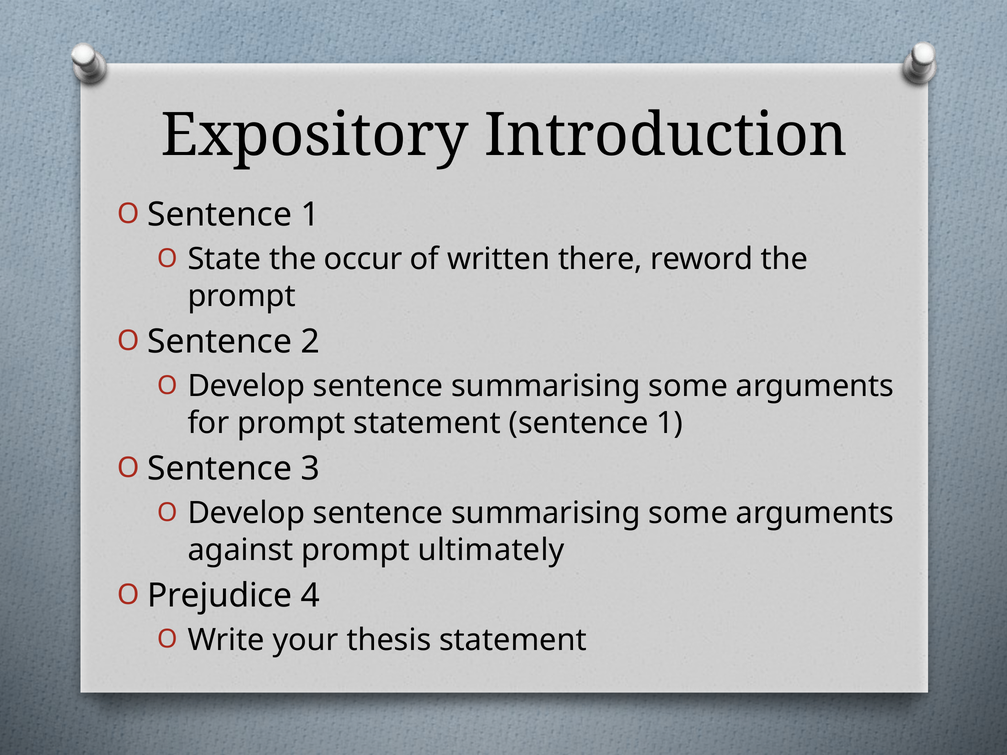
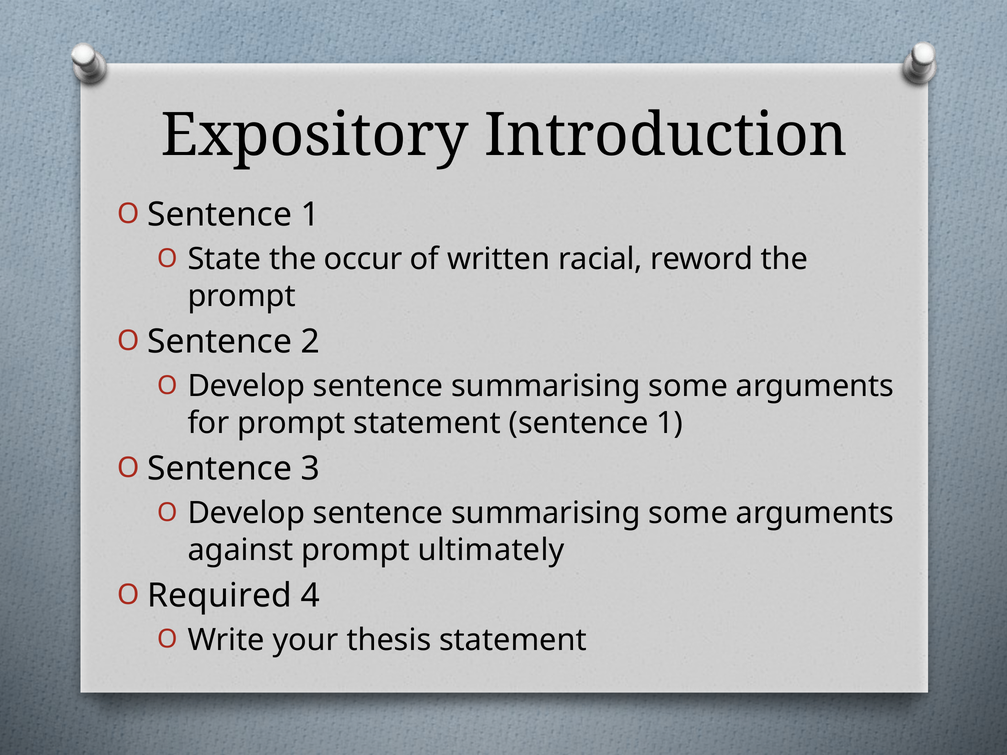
there: there -> racial (600, 259)
Prejudice: Prejudice -> Required (220, 596)
